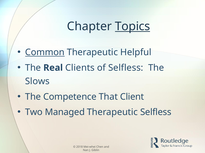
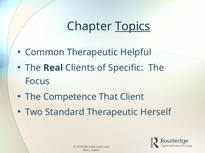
Common underline: present -> none (45, 53)
of Selfless: Selfless -> Specific (126, 68)
Slows: Slows -> Focus (37, 82)
Managed: Managed -> Standard (65, 113)
Therapeutic Selfless: Selfless -> Herself (156, 113)
